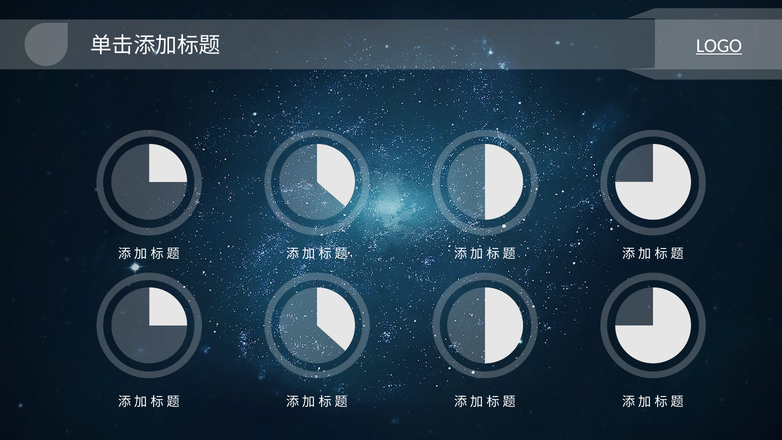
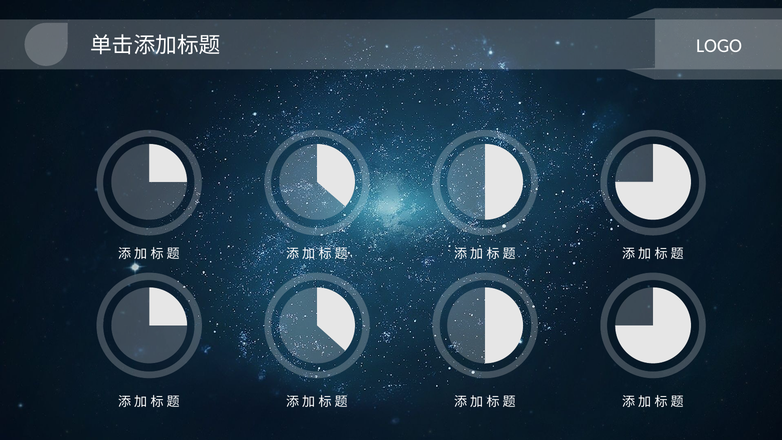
LOGO underline: present -> none (719, 46)
